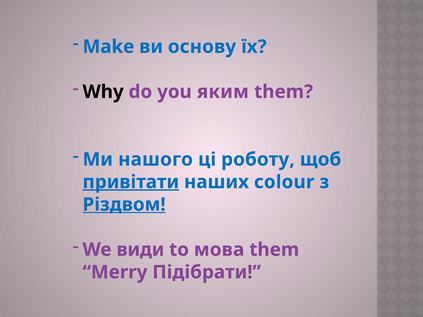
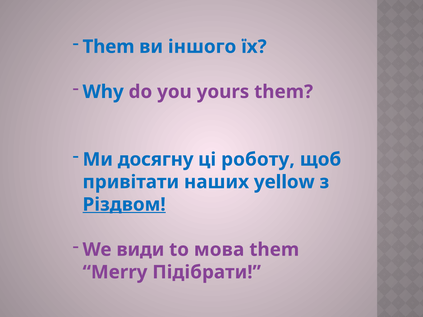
Make: Make -> Them (109, 47)
основу: основу -> іншого (202, 47)
Why colour: black -> blue (103, 92)
яким: яким -> yours (223, 92)
нашого: нашого -> досягну (156, 160)
привітати underline: present -> none (131, 182)
colour: colour -> yellow (284, 182)
